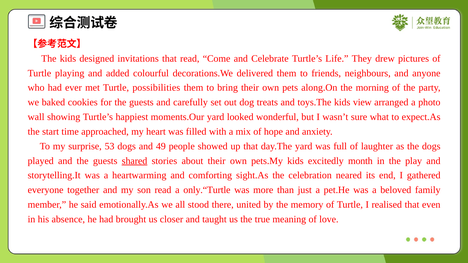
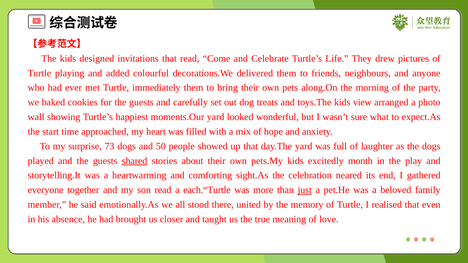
possibilities: possibilities -> immediately (156, 88)
53: 53 -> 73 (110, 146)
49: 49 -> 50 (161, 146)
only.“Turtle: only.“Turtle -> each.“Turtle (207, 190)
just underline: none -> present (305, 190)
